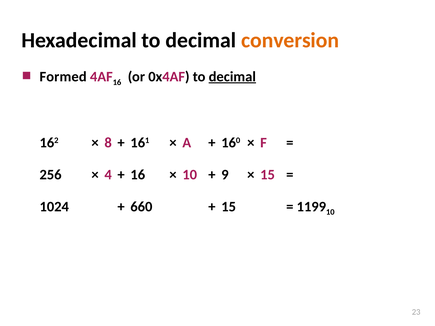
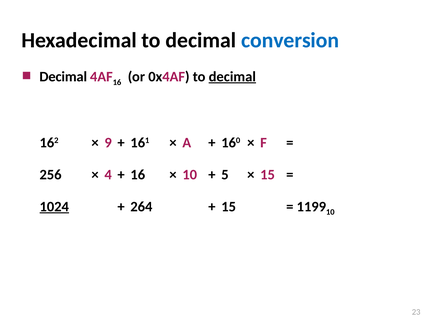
conversion colour: orange -> blue (290, 40)
Formed: Formed -> Decimal (63, 77)
8: 8 -> 9 (108, 143)
9: 9 -> 5 (225, 175)
1024 underline: none -> present (54, 207)
660: 660 -> 264 (141, 207)
